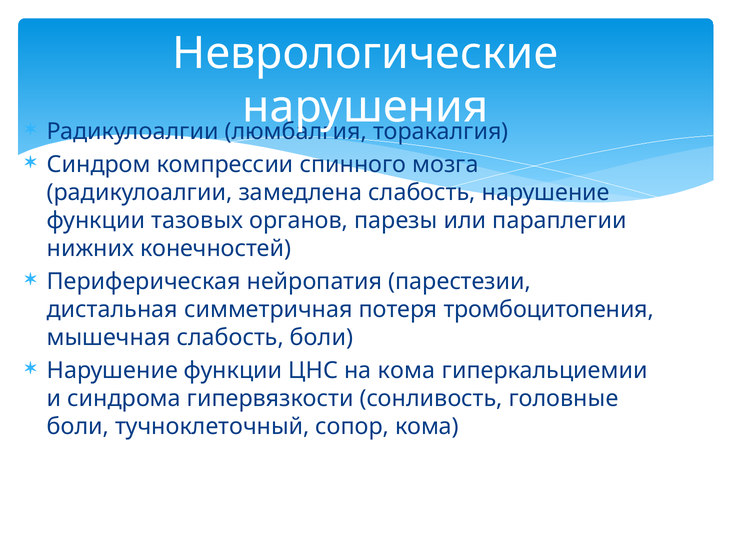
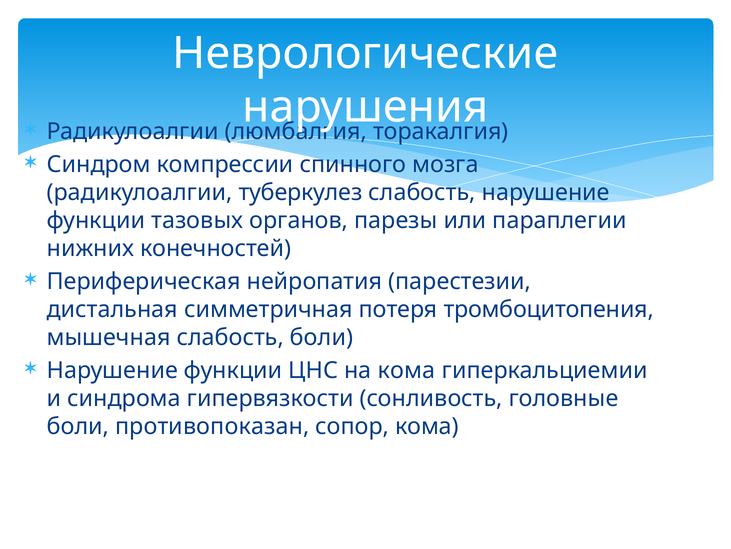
замедлена: замедлена -> туберкулез (301, 192)
тучноклеточный: тучноклеточный -> противопоказан (212, 426)
